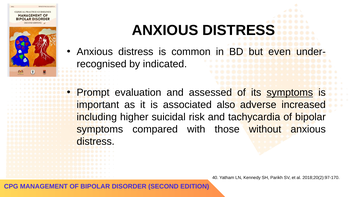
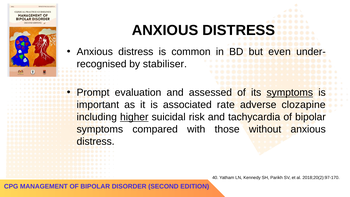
indicated: indicated -> stabiliser (165, 64)
also: also -> rate (226, 105)
increased: increased -> clozapine (304, 105)
higher underline: none -> present (134, 117)
